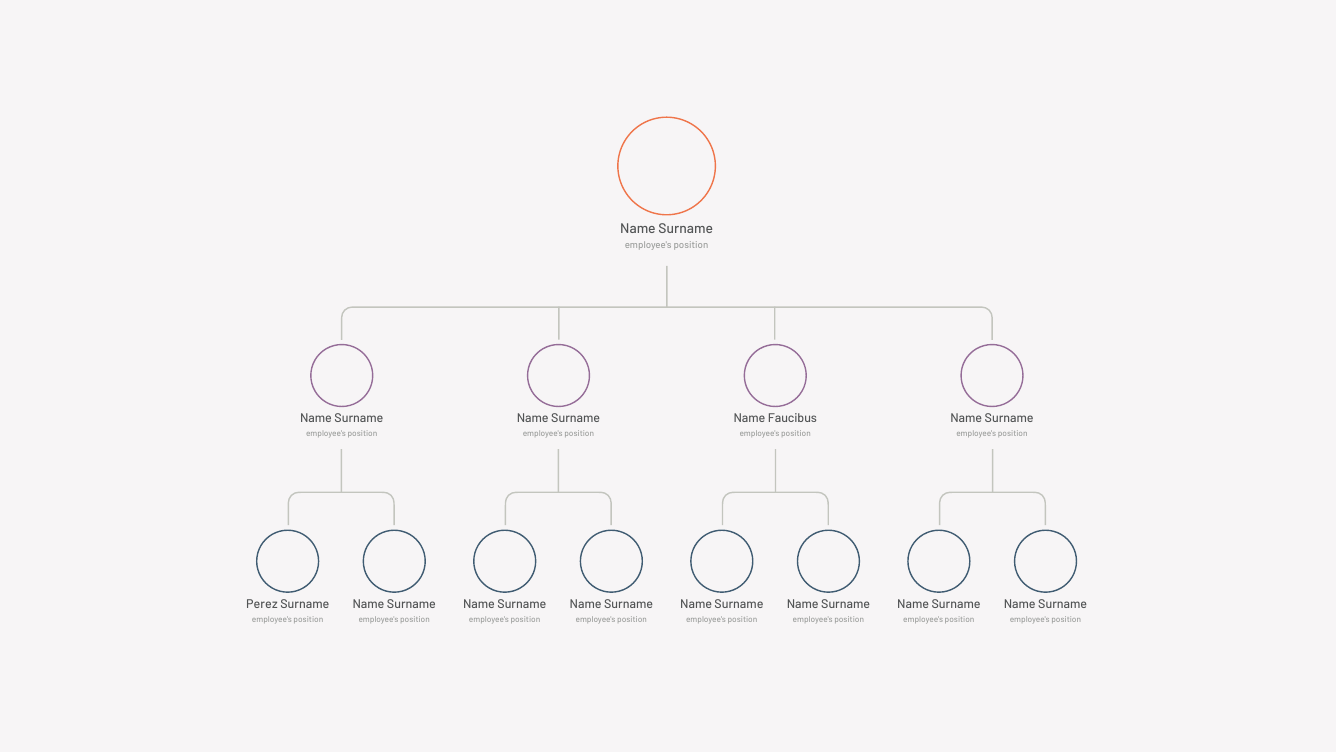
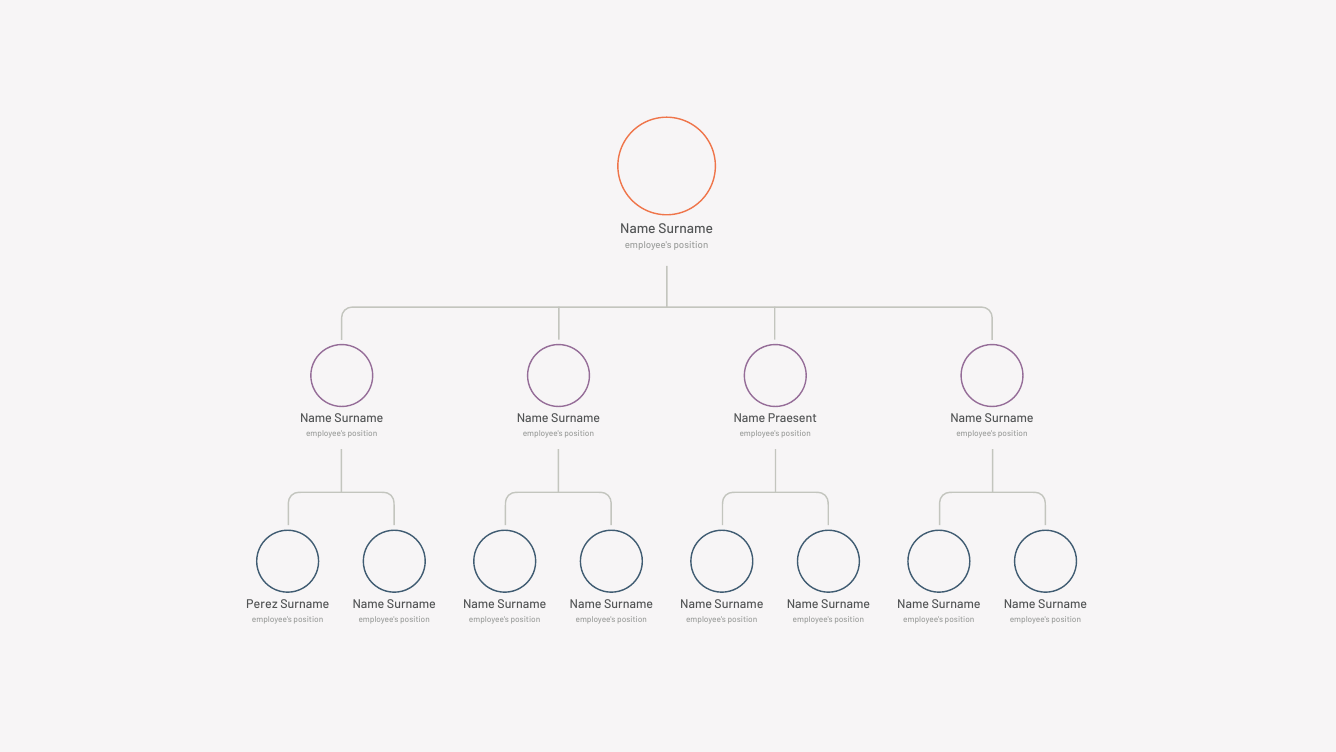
Faucibus: Faucibus -> Praesent (792, 418)
